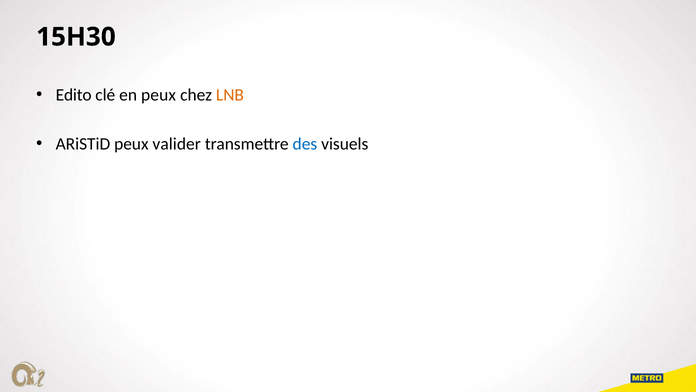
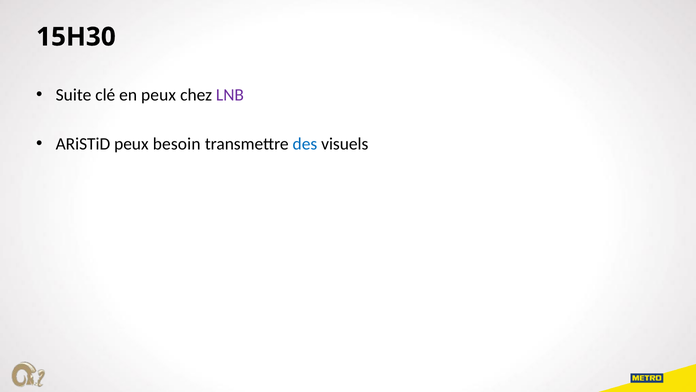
Edito: Edito -> Suite (74, 95)
LNB colour: orange -> purple (230, 95)
valider: valider -> besoin (177, 144)
